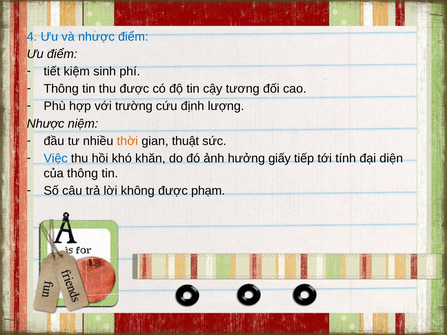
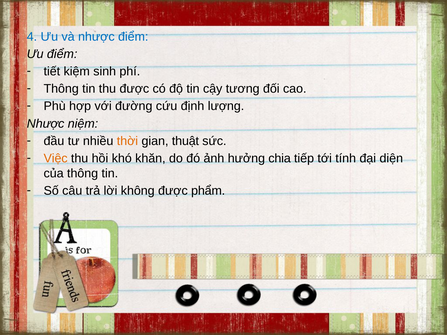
trường: trường -> đường (134, 106)
Việc colour: blue -> orange (56, 158)
giấy: giấy -> chia (280, 158)
phạm: phạm -> phẩm (208, 191)
